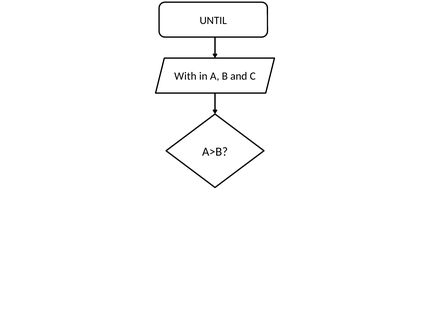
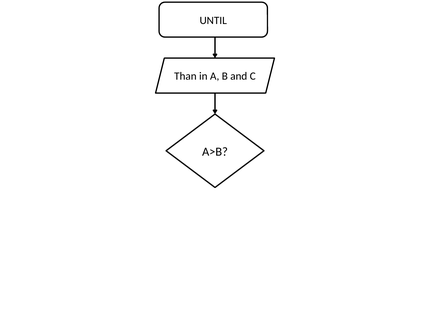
With: With -> Than (185, 76)
